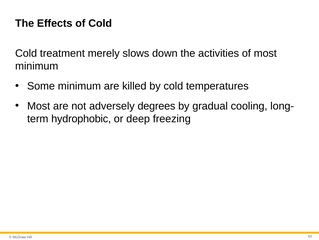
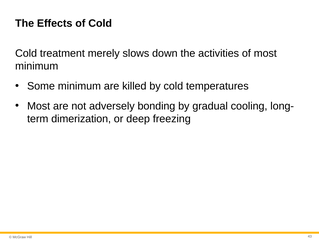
degrees: degrees -> bonding (156, 106)
hydrophobic: hydrophobic -> dimerization (81, 118)
